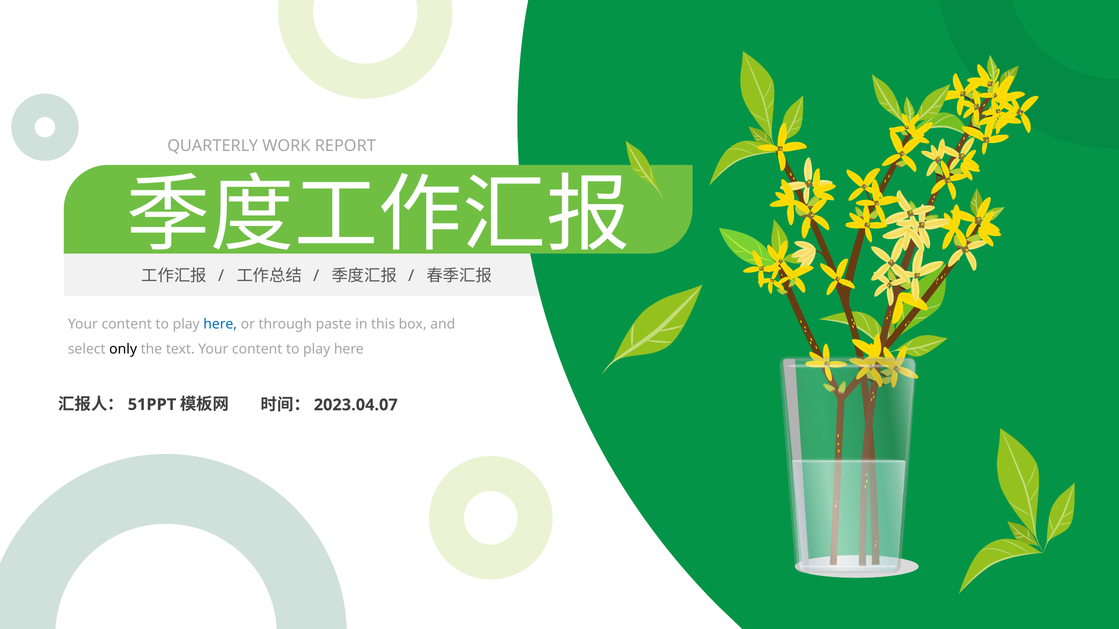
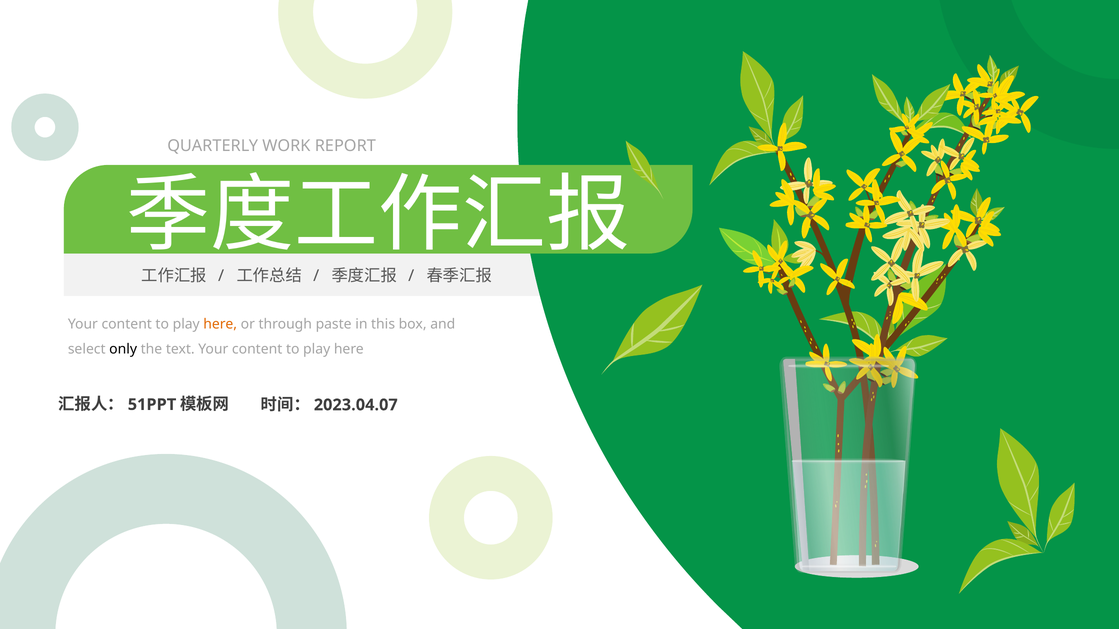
here colour: blue -> orange (220, 324)
